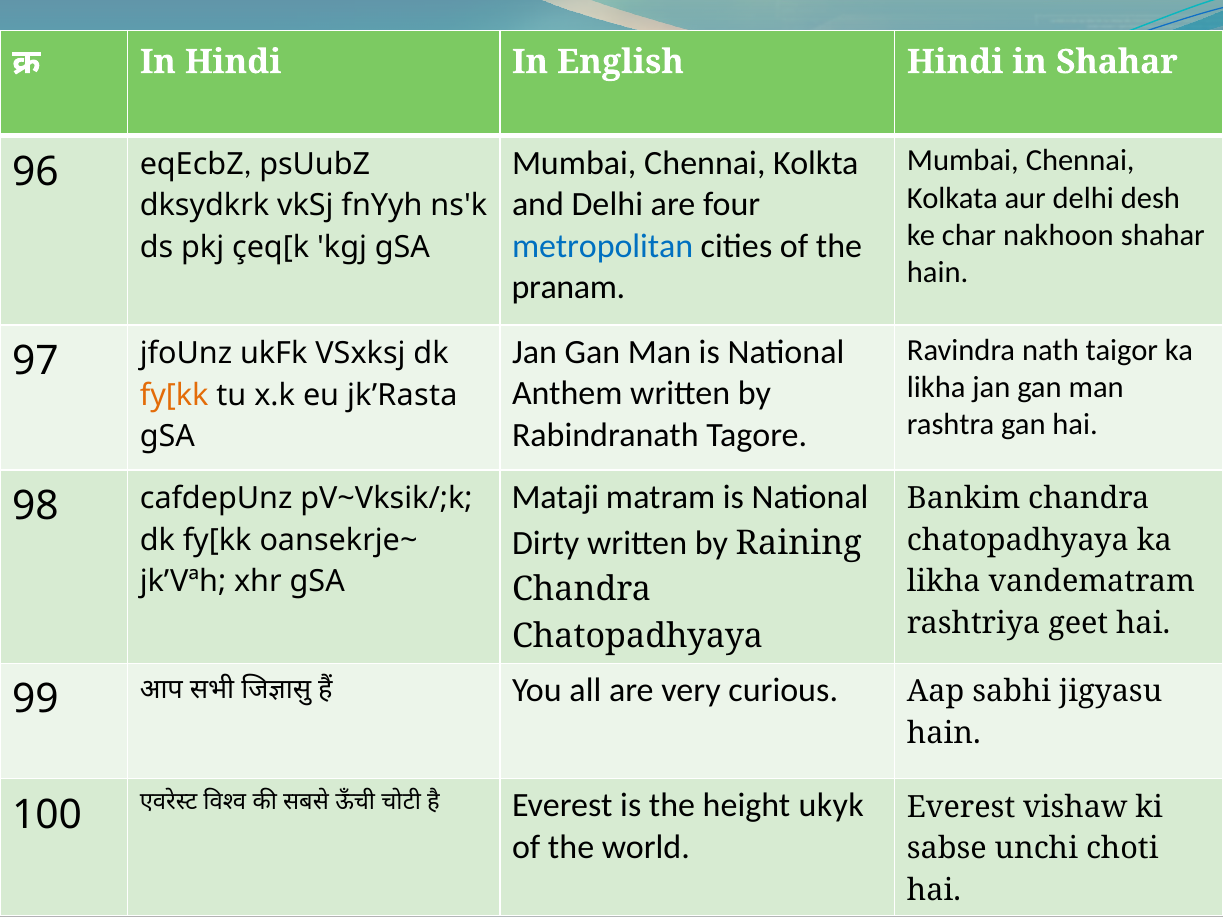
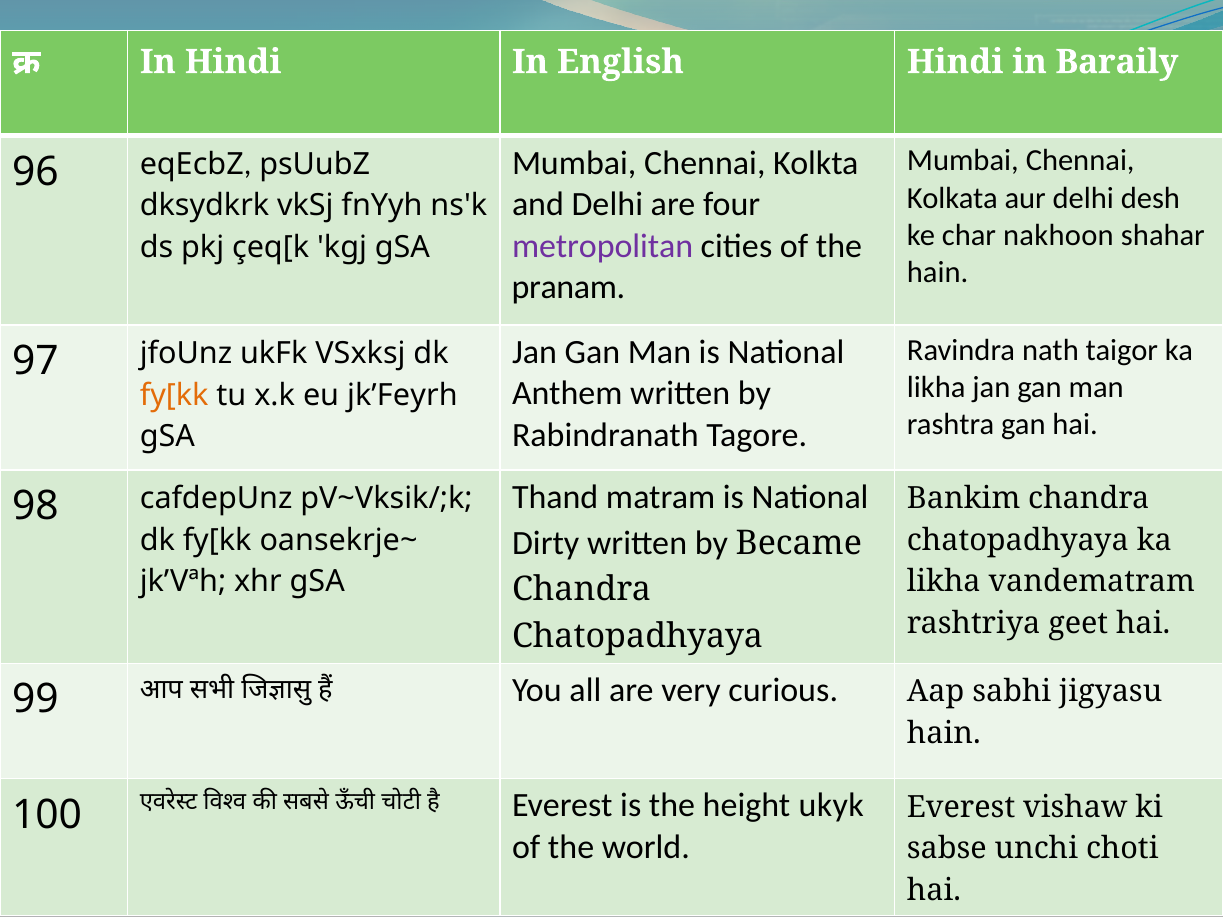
in Shahar: Shahar -> Baraily (1117, 62)
metropolitan colour: blue -> purple (603, 246)
jk’Rasta: jk’Rasta -> jk’Feyrh (402, 395)
Mataji: Mataji -> Thand (555, 497)
Raining: Raining -> Became (799, 543)
